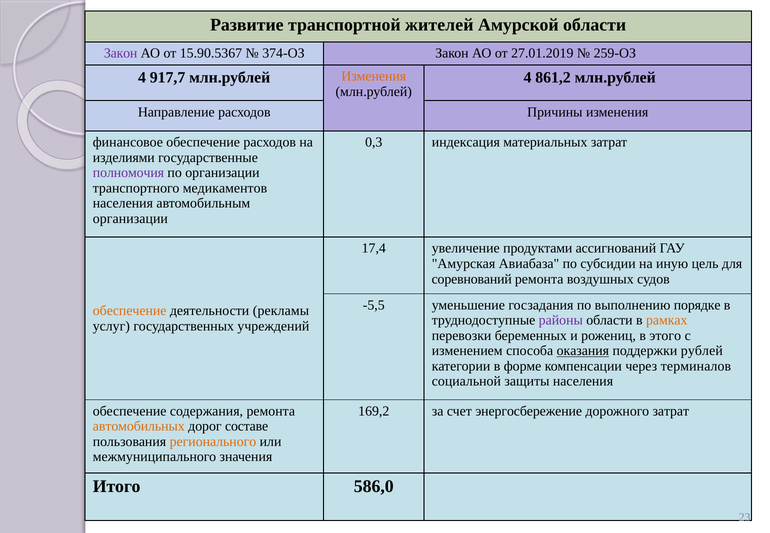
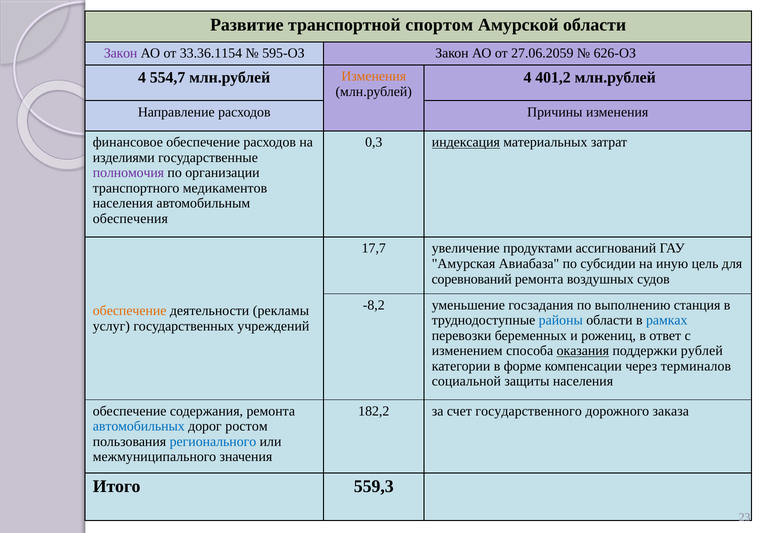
жителей: жителей -> спортом (439, 25)
15.90.5367: 15.90.5367 -> 33.36.1154 (211, 53)
374-ОЗ: 374-ОЗ -> 595-ОЗ (283, 53)
27.01.2019: 27.01.2019 -> 27.06.2059 (542, 53)
259-ОЗ: 259-ОЗ -> 626-ОЗ (615, 53)
917,7: 917,7 -> 554,7 (168, 77)
861,2: 861,2 -> 401,2 (553, 77)
индексация underline: none -> present (466, 142)
организации: организации -> обеспечения (130, 219)
17,4: 17,4 -> 17,7 (374, 248)
-5,5: -5,5 -> -8,2 (374, 305)
порядке: порядке -> станция (697, 305)
районы colour: purple -> blue (561, 320)
рамках colour: orange -> blue (667, 320)
этого: этого -> ответ (665, 336)
169,2: 169,2 -> 182,2 (374, 411)
энергосбережение: энергосбережение -> государственного (529, 411)
дорожного затрат: затрат -> заказа (671, 411)
автомобильных colour: orange -> blue (139, 426)
составе: составе -> ростом (247, 426)
регионального colour: orange -> blue (213, 442)
586,0: 586,0 -> 559,3 (374, 486)
